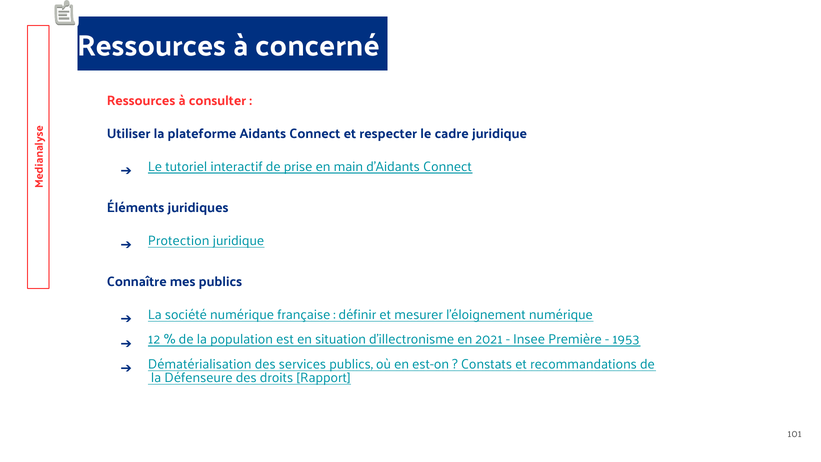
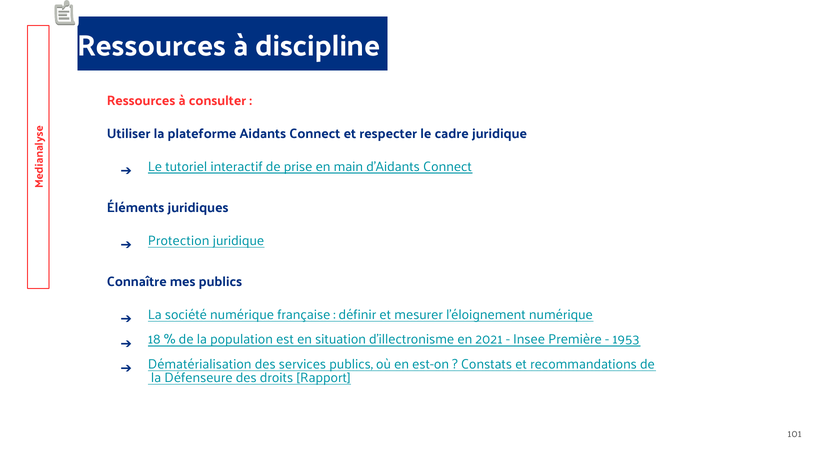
concerné: concerné -> discipline (318, 46)
12: 12 -> 18 (154, 339)
